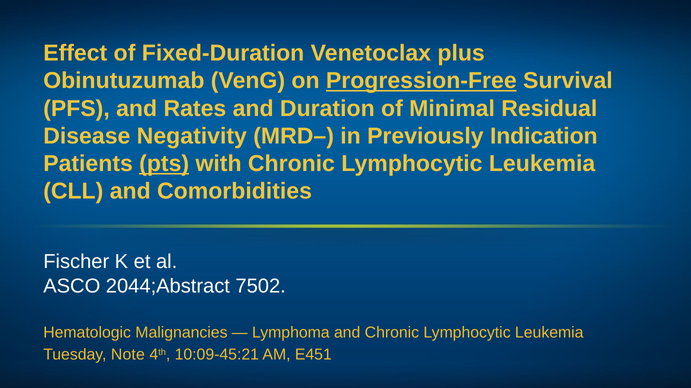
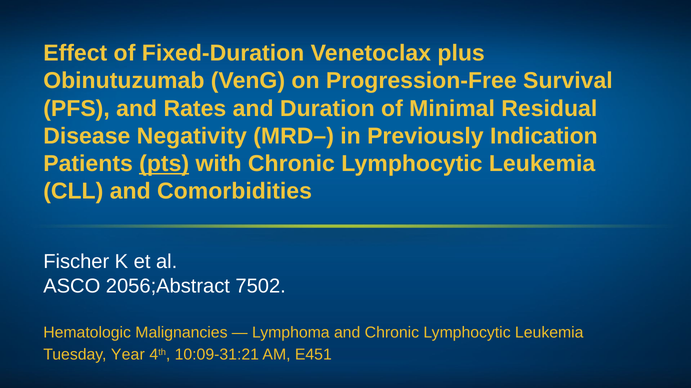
Progression-Free underline: present -> none (421, 81)
2044;Abstract: 2044;Abstract -> 2056;Abstract (168, 286)
Note: Note -> Year (128, 355)
10:09-45:21: 10:09-45:21 -> 10:09-31:21 (217, 355)
